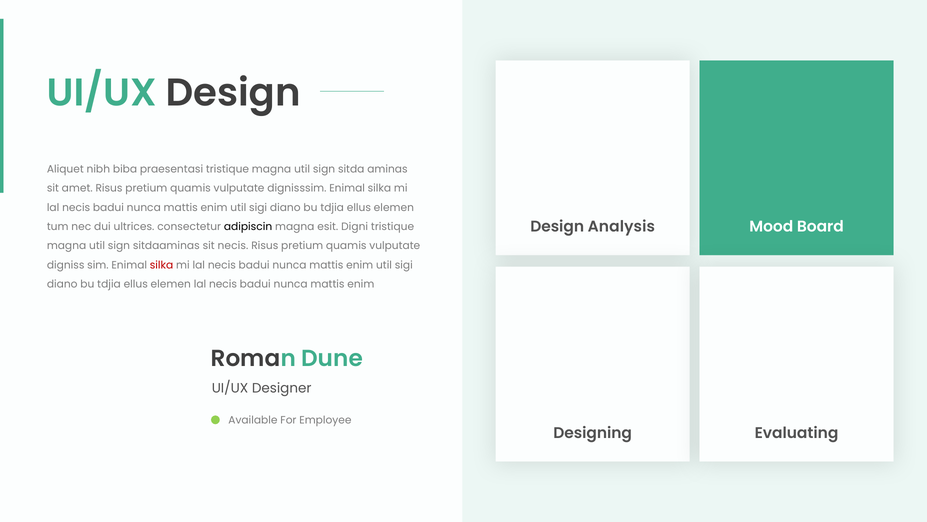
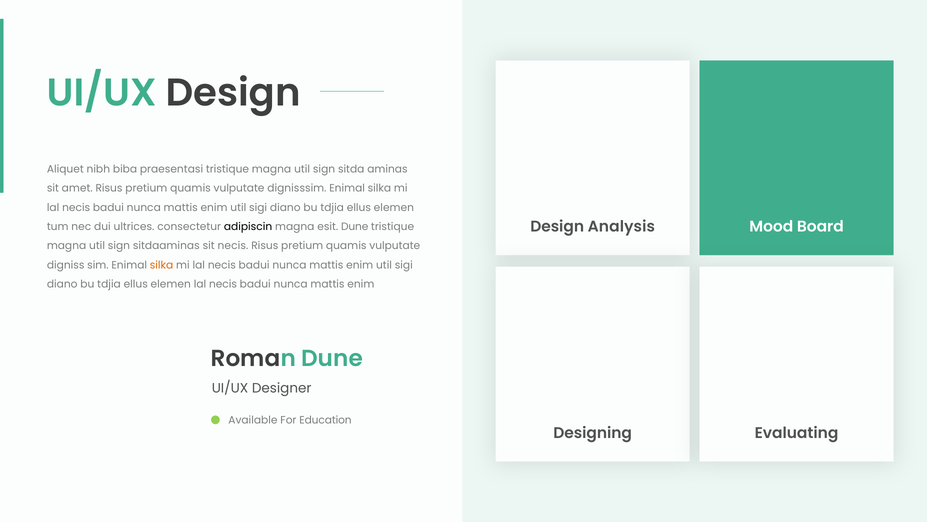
esit Digni: Digni -> Dune (355, 227)
silka colour: red -> orange (162, 265)
Employee: Employee -> Education (325, 420)
